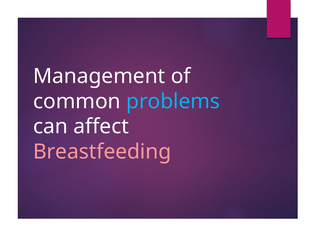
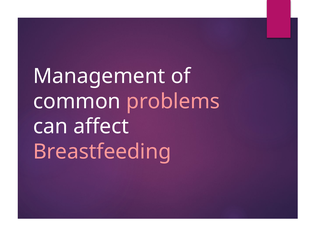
problems colour: light blue -> pink (173, 101)
